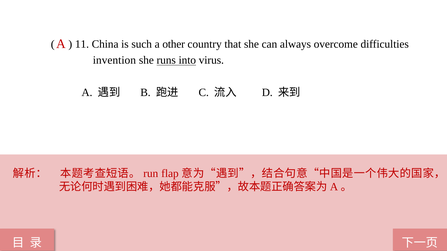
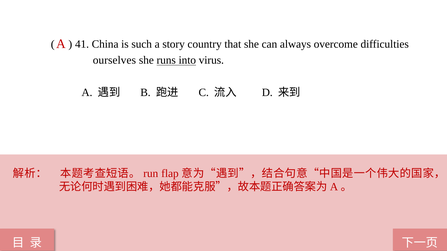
11: 11 -> 41 (82, 44)
other: other -> story (174, 44)
invention: invention -> ourselves (114, 60)
